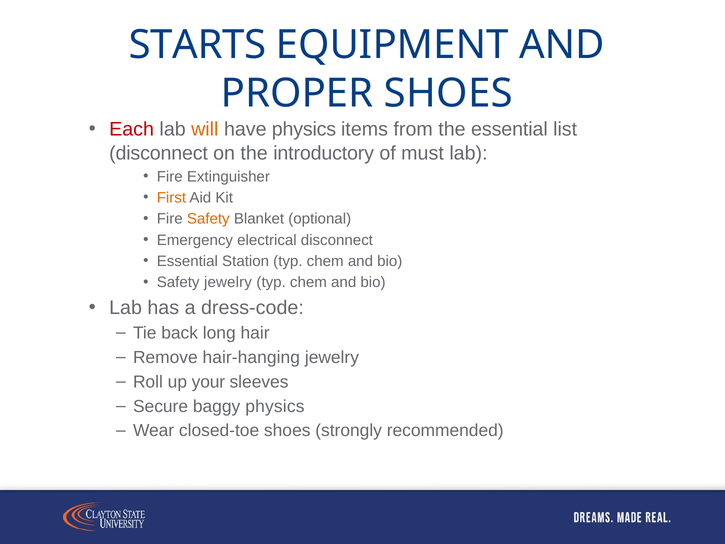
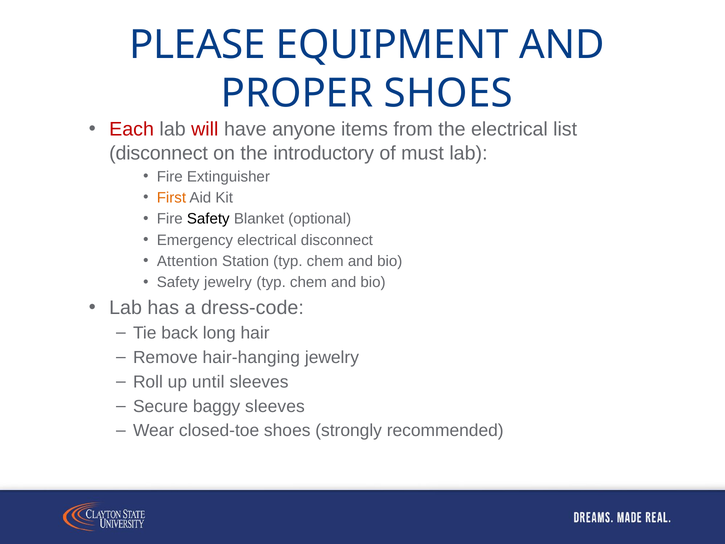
STARTS: STARTS -> PLEASE (197, 45)
will colour: orange -> red (205, 129)
have physics: physics -> anyone (304, 129)
the essential: essential -> electrical (509, 129)
Safety colour: orange -> black (208, 219)
Essential: Essential -> Attention (187, 261)
your: your -> until (208, 382)
baggy physics: physics -> sleeves (275, 406)
